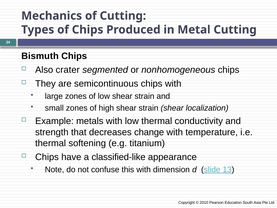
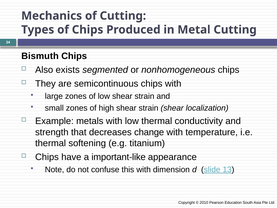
crater: crater -> exists (68, 70)
classified-like: classified-like -> important-like (119, 157)
